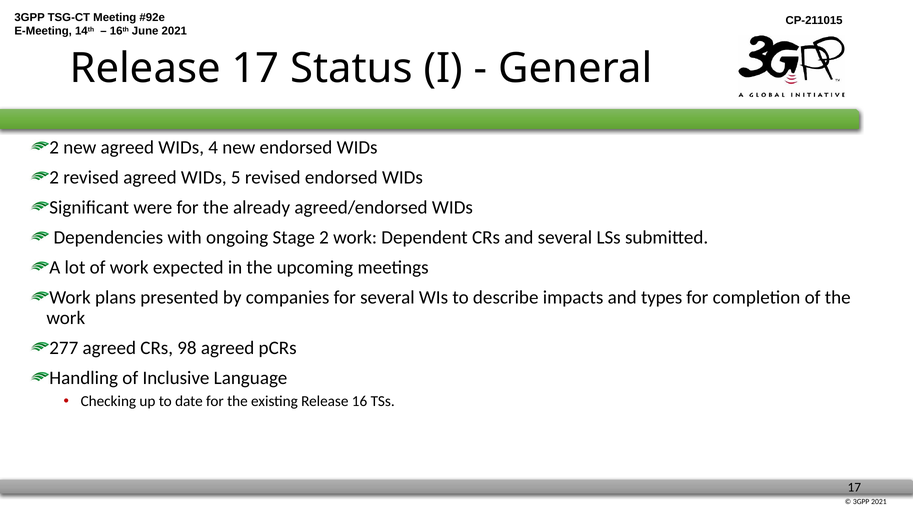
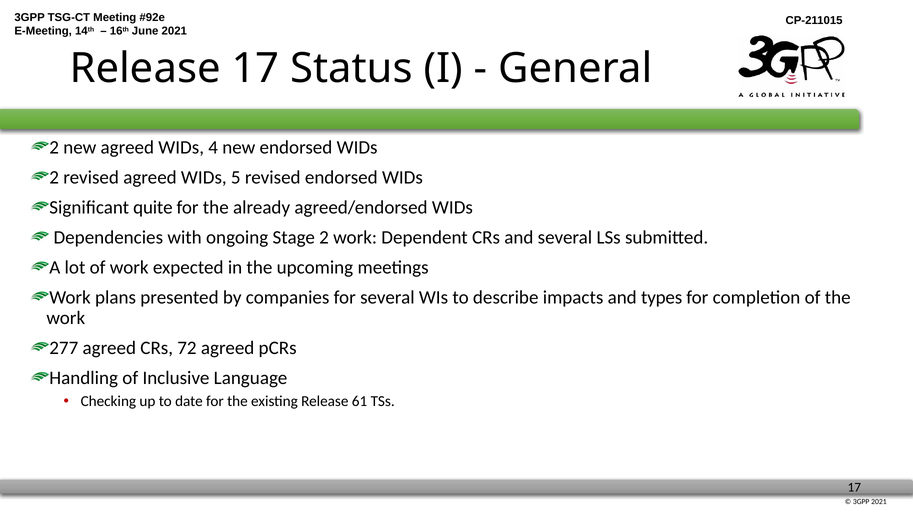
were: were -> quite (153, 208)
98: 98 -> 72 (187, 348)
16: 16 -> 61 (360, 402)
